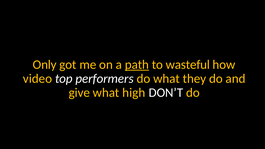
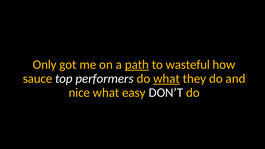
video: video -> sauce (38, 79)
what underline: none -> present (167, 79)
give: give -> nice (79, 93)
high: high -> easy (134, 93)
